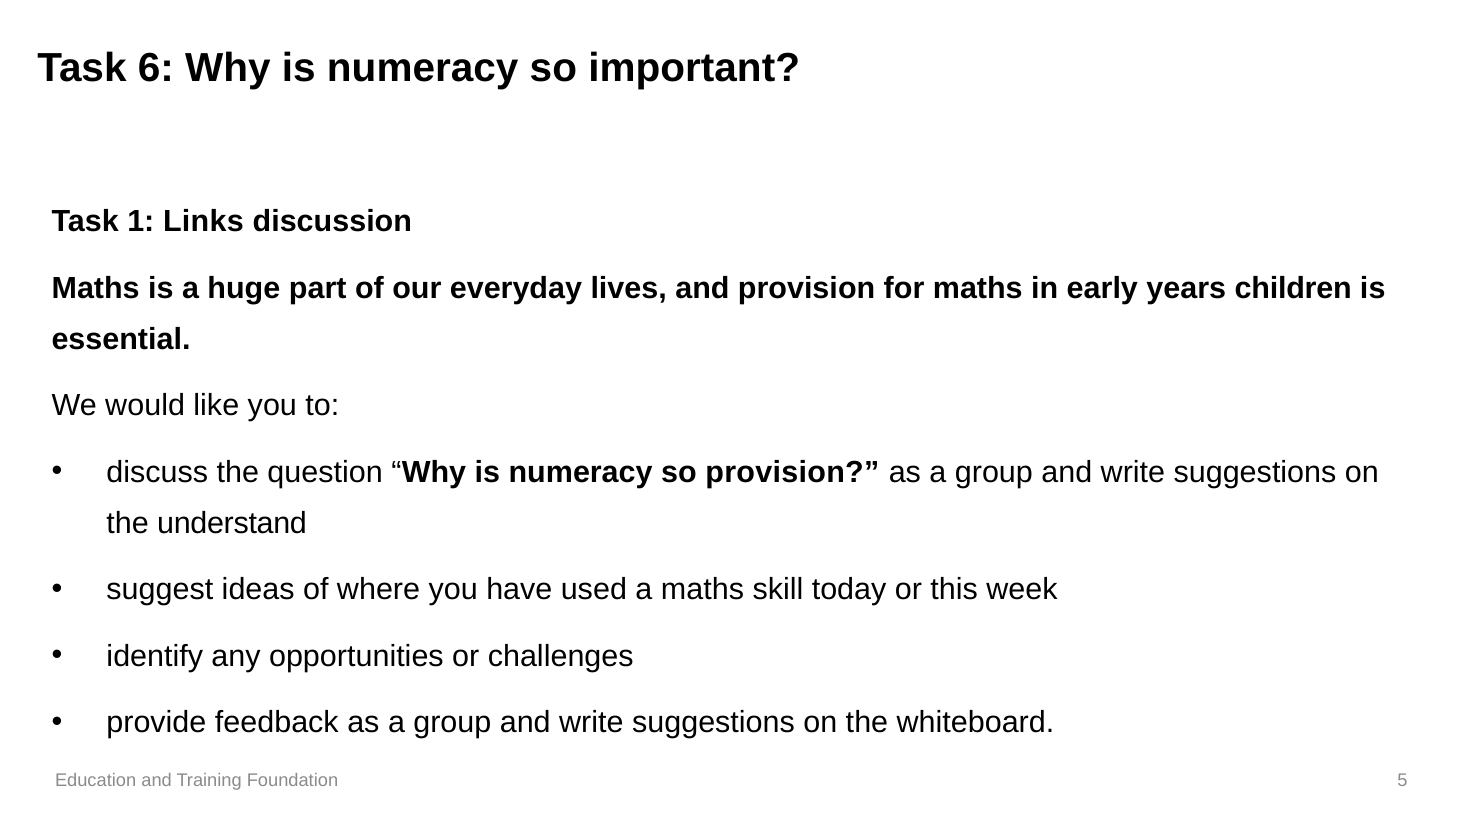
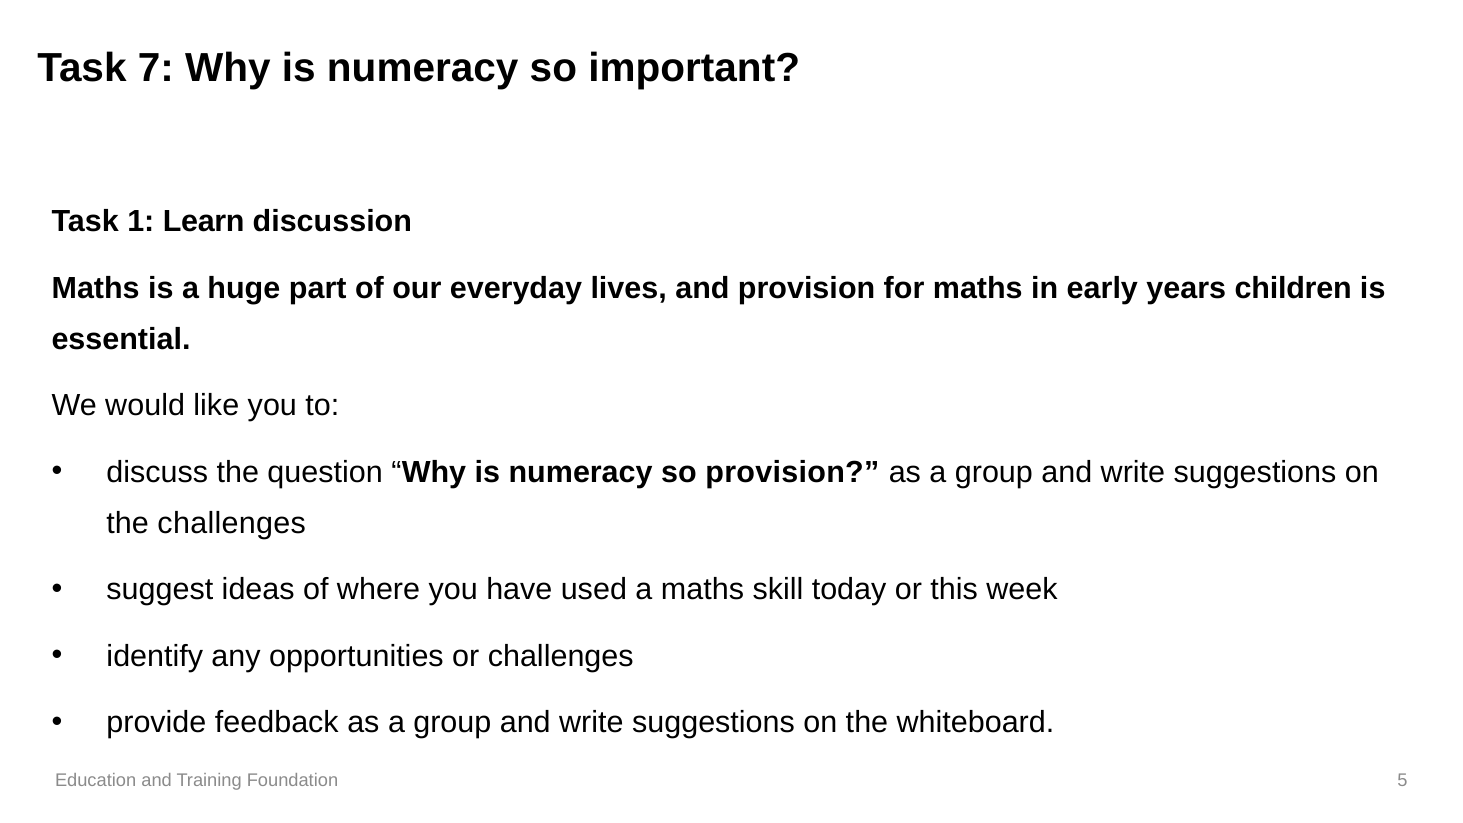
6: 6 -> 7 (156, 68)
Links: Links -> Learn (204, 222)
the understand: understand -> challenges (232, 523)
